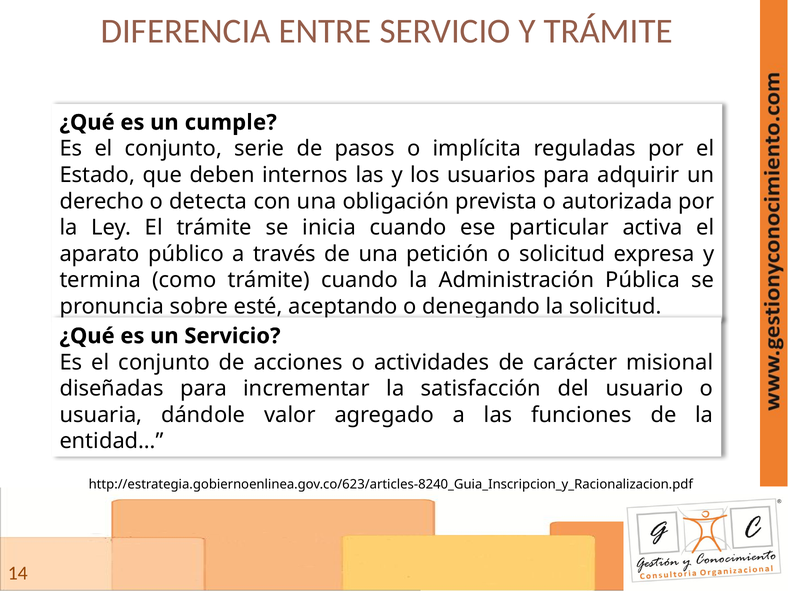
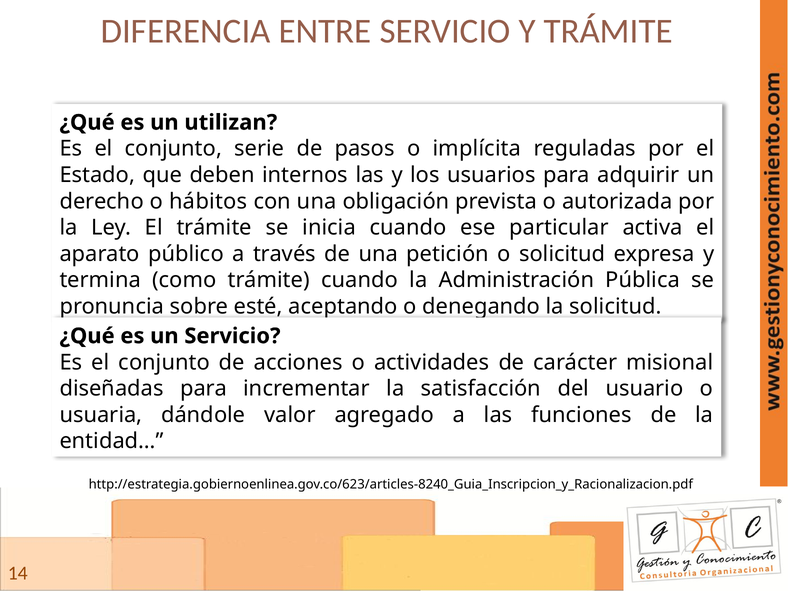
cumple: cumple -> utilizan (231, 122)
detecta: detecta -> hábitos (208, 201)
